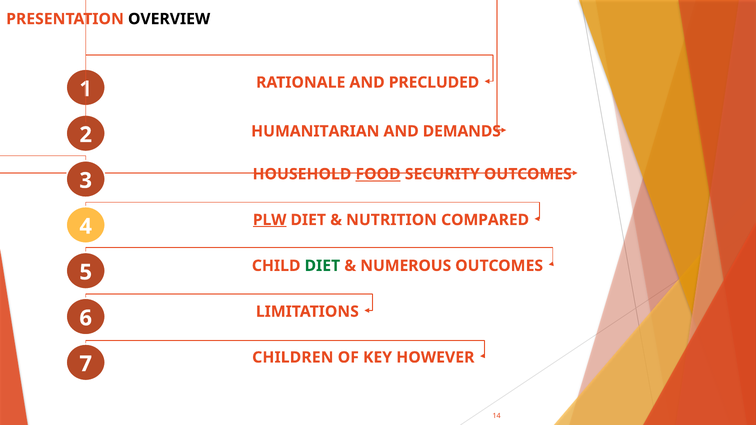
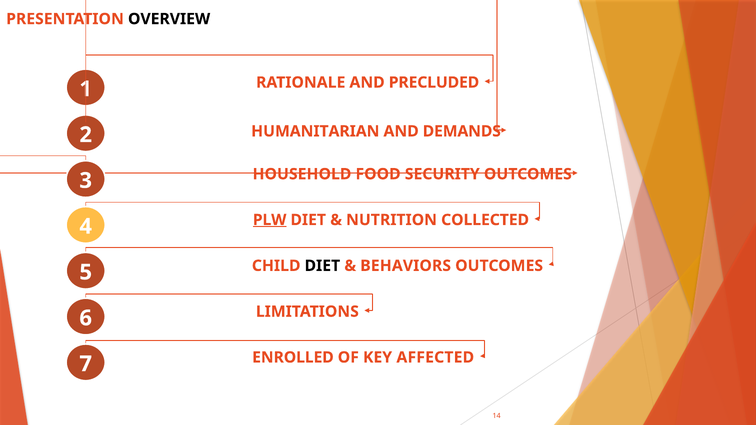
FOOD underline: present -> none (378, 174)
COMPARED: COMPARED -> COLLECTED (485, 220)
DIET colour: green -> black (322, 266)
NUMEROUS: NUMEROUS -> BEHAVIORS (406, 266)
CHILDREN: CHILDREN -> ENROLLED (293, 358)
HOWEVER: HOWEVER -> AFFECTED (435, 358)
